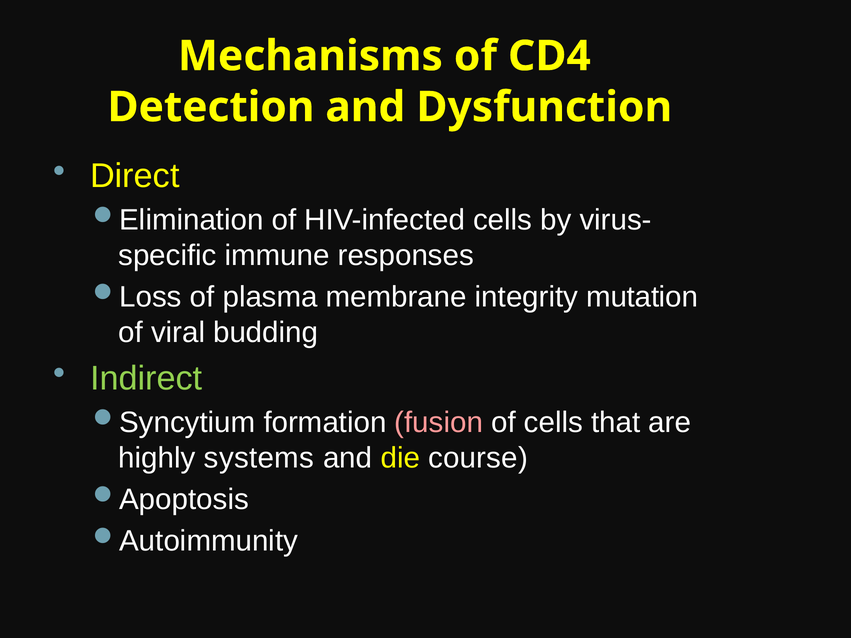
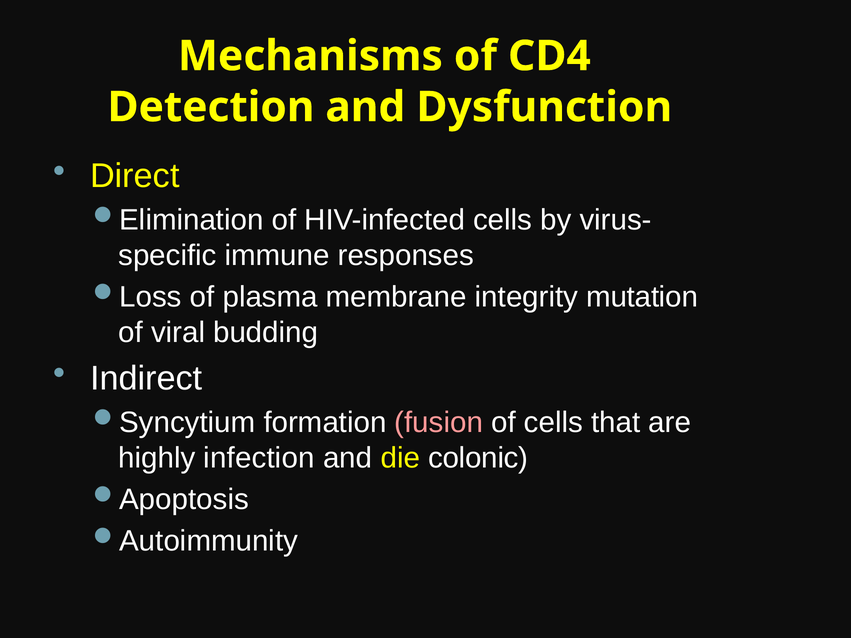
Indirect colour: light green -> white (146, 378)
systems: systems -> infection (259, 458)
course: course -> colonic (478, 458)
